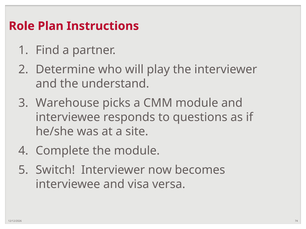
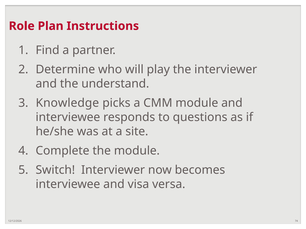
Warehouse: Warehouse -> Knowledge (67, 103)
